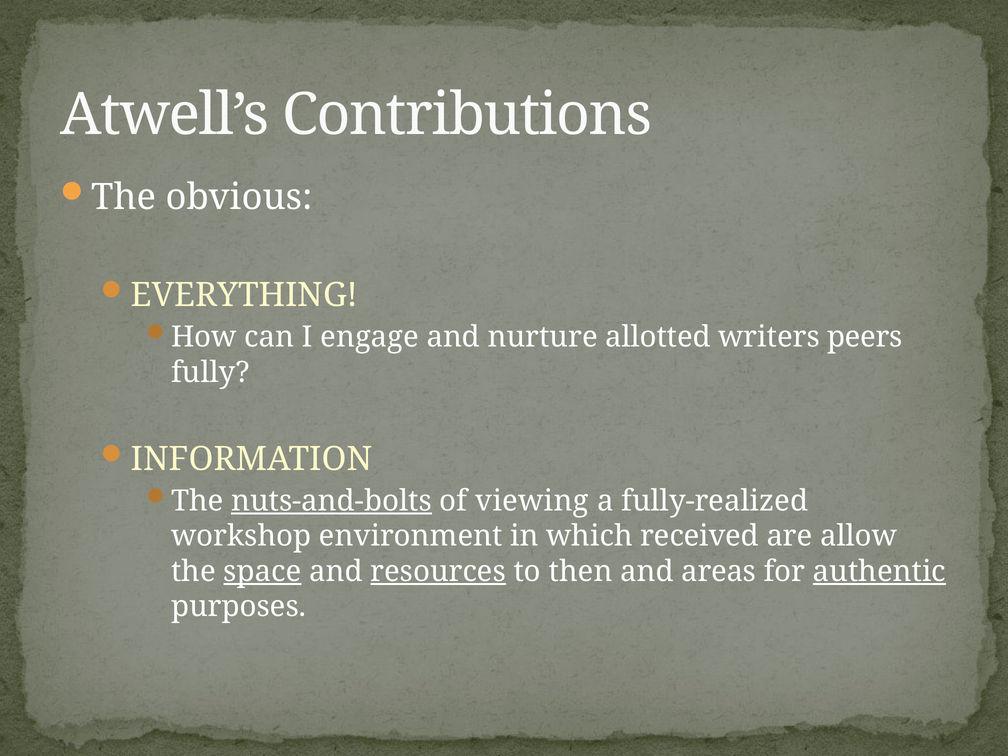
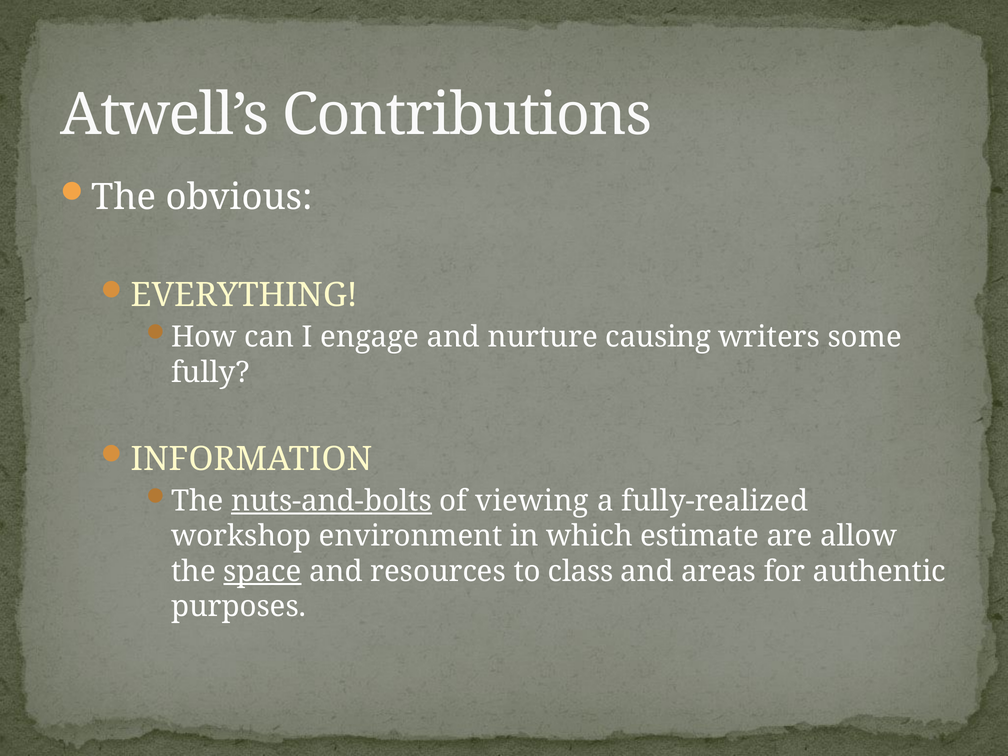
allotted: allotted -> causing (658, 337)
peers: peers -> some (865, 337)
received: received -> estimate (700, 536)
resources underline: present -> none (438, 571)
then: then -> class (581, 571)
authentic underline: present -> none (879, 571)
